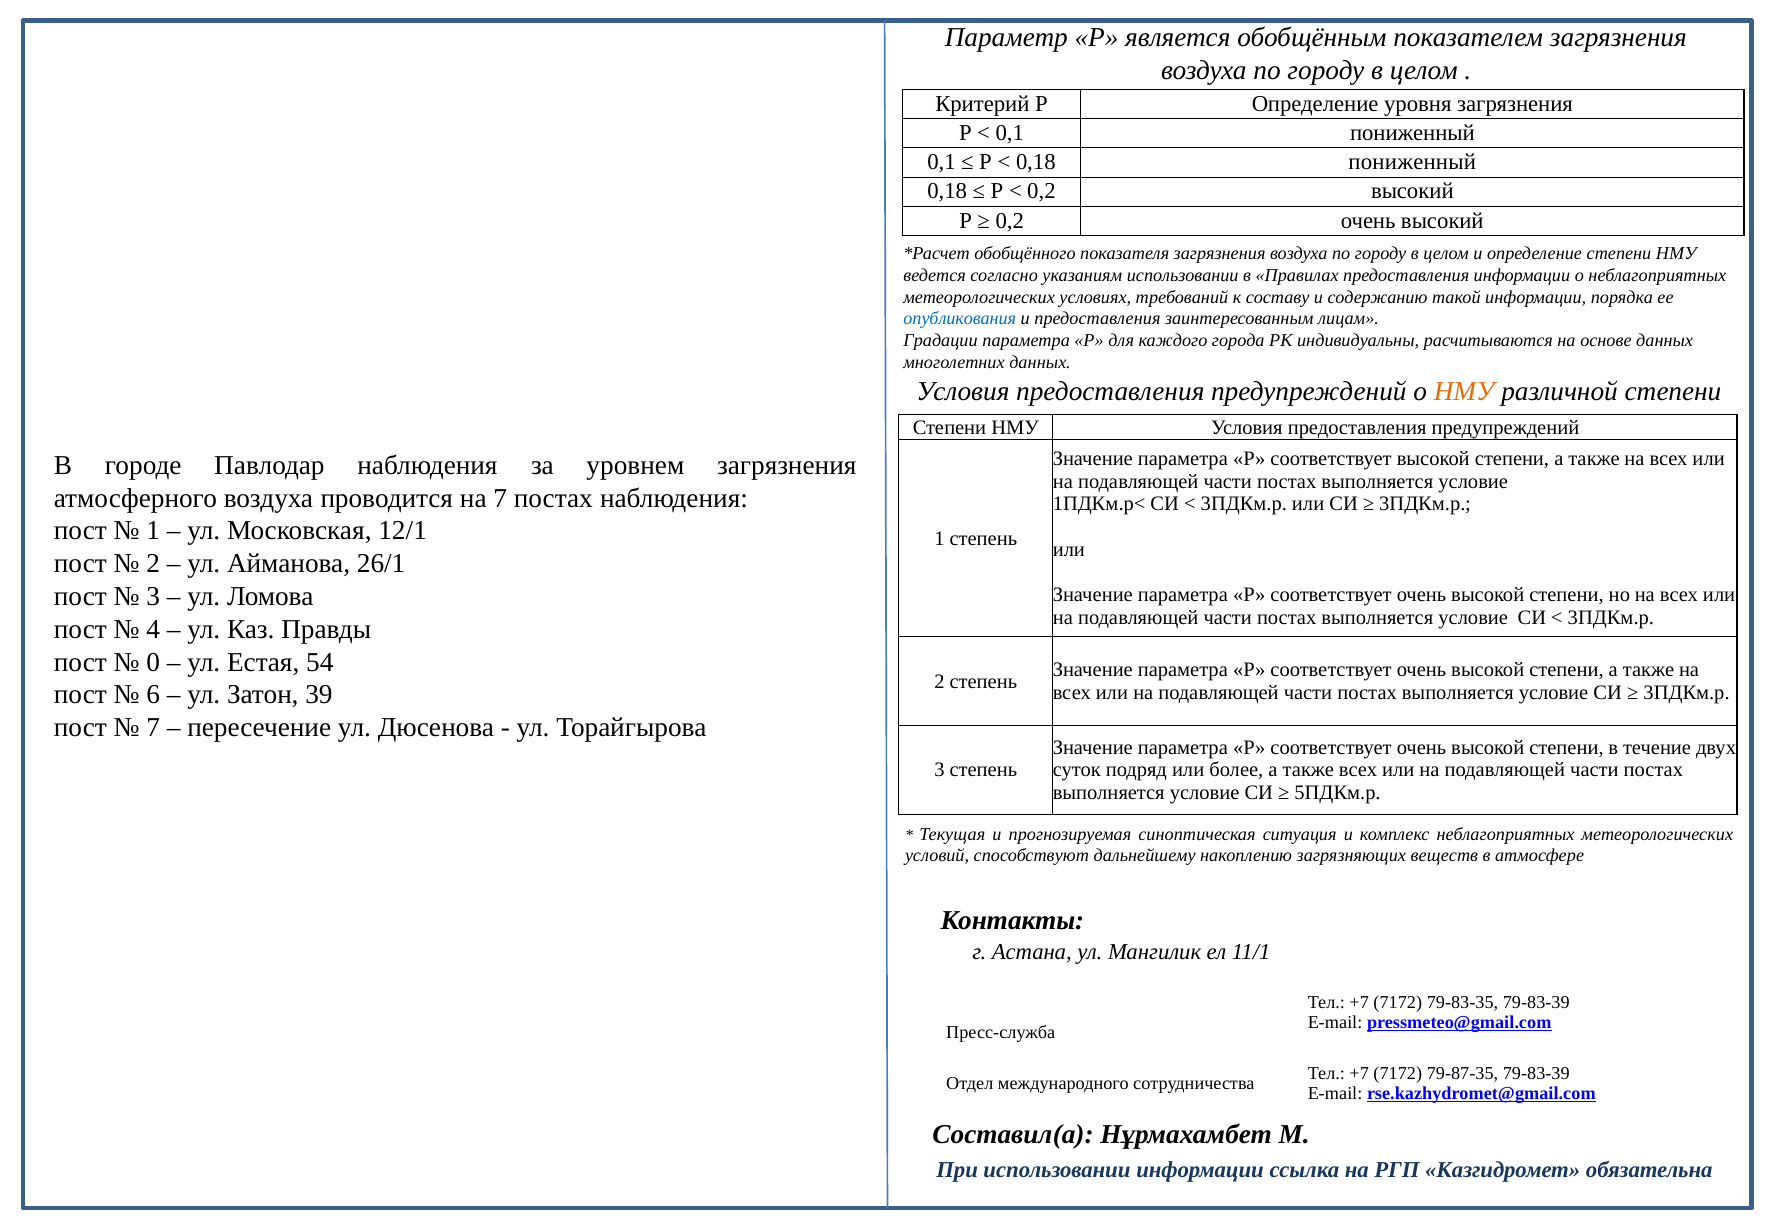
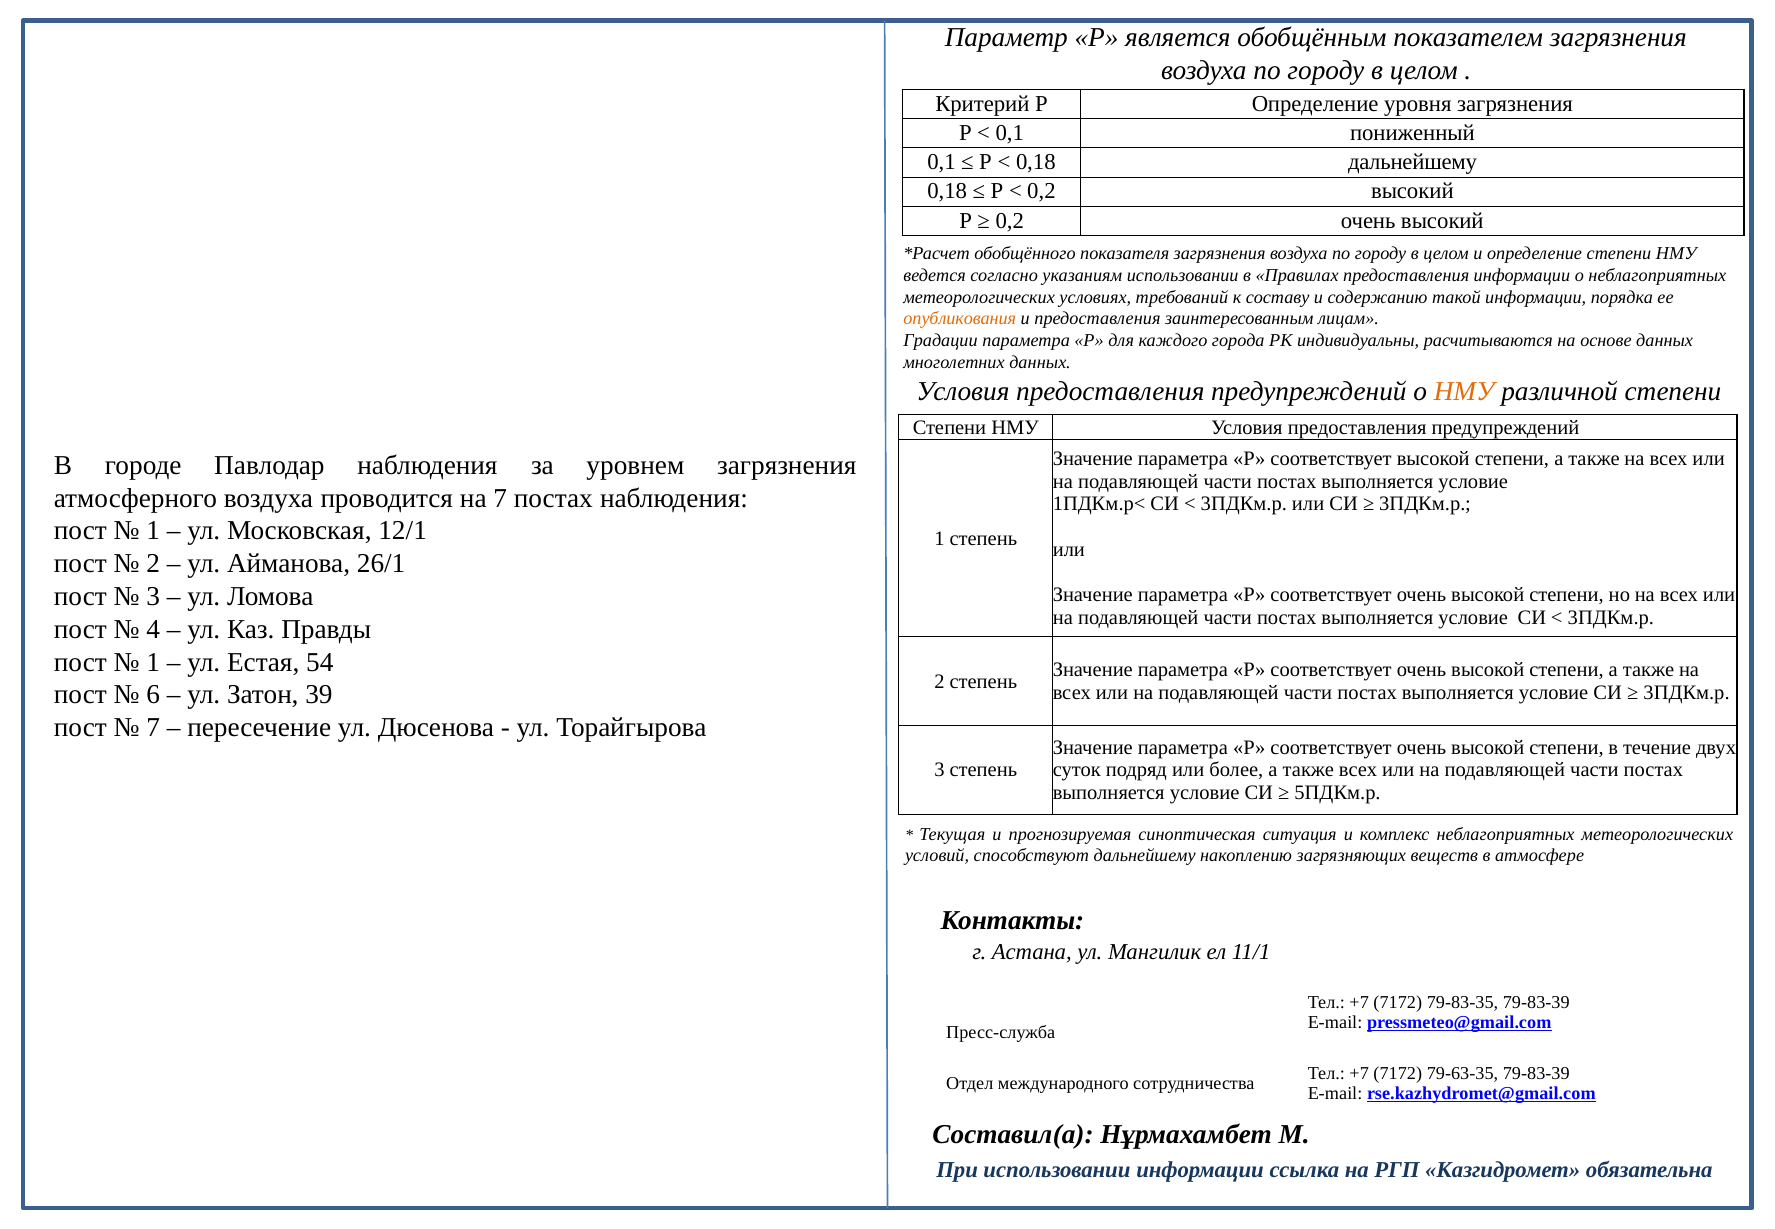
0,18 пониженный: пониженный -> дальнейшему (1413, 162)
опубликования colour: blue -> orange (960, 319)
0: 0 -> 1 (153, 662)
79-87-35: 79-87-35 -> 79-63-35 (1463, 1073)
